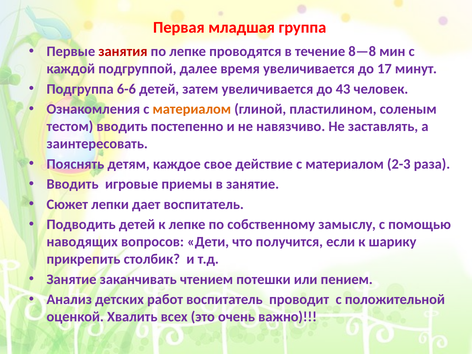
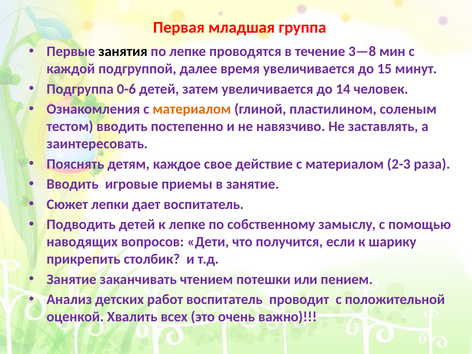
занятия colour: red -> black (123, 51)
8—8: 8—8 -> 3—8 (362, 51)
17: 17 -> 15 (385, 69)
6-6: 6-6 -> 0-6 (126, 89)
43: 43 -> 14 (343, 89)
